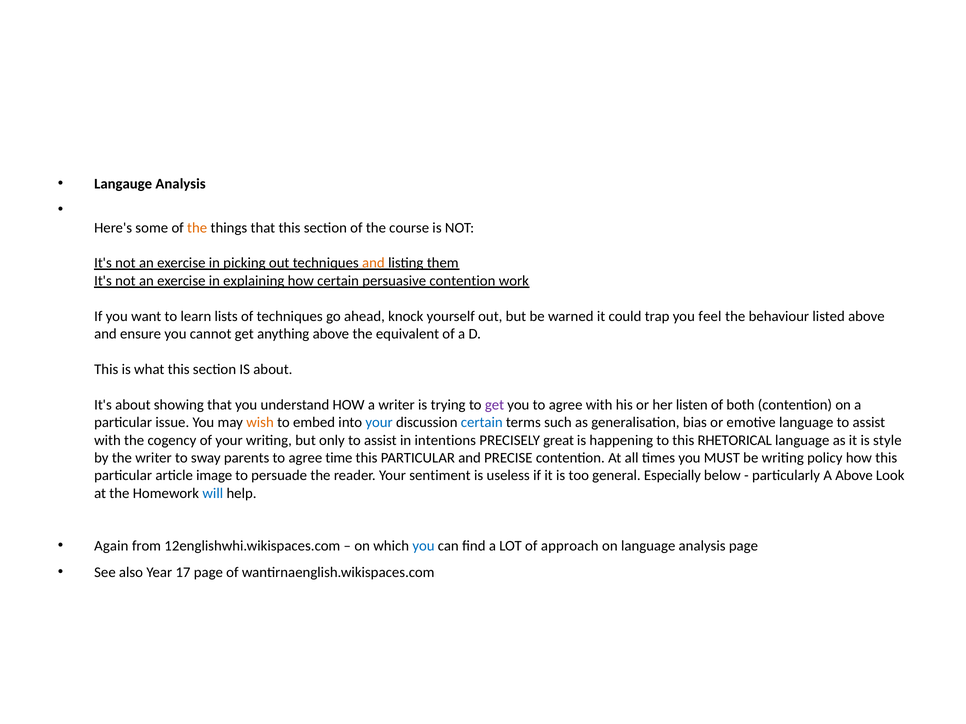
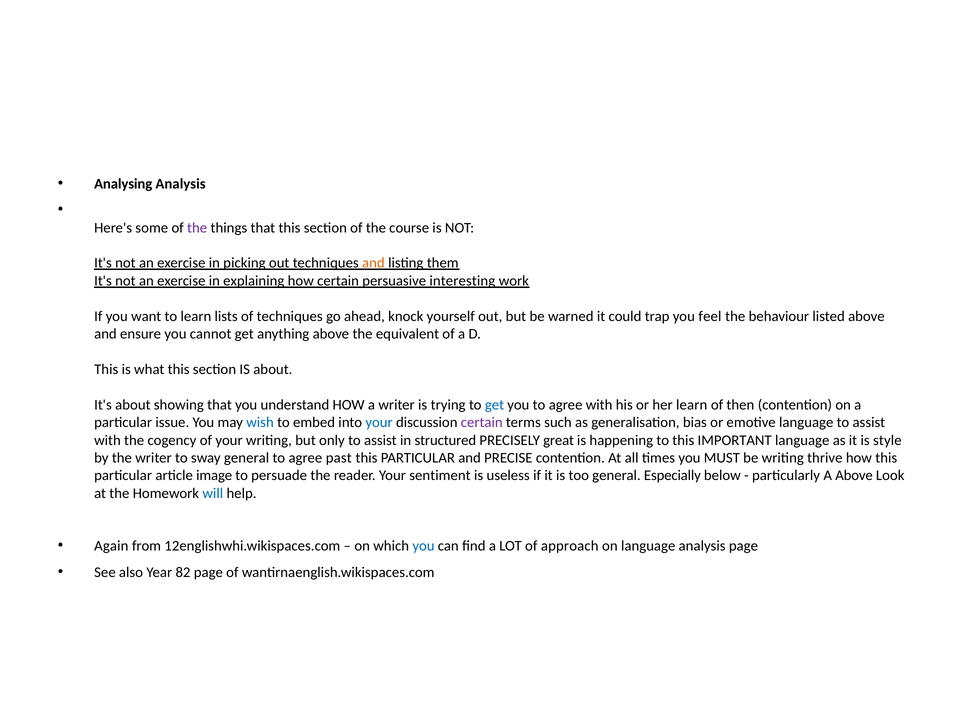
Langauge: Langauge -> Analysing (123, 184)
the colour: orange -> purple (197, 228)
persuasive contention: contention -> interesting (462, 281)
get colour: purple -> blue (495, 405)
her listen: listen -> learn (692, 405)
both: both -> then (740, 405)
wish colour: orange -> blue (260, 423)
certain colour: blue -> purple (482, 423)
intentions: intentions -> structured (445, 440)
RHETORICAL: RHETORICAL -> IMPORTANT (735, 440)
sway parents: parents -> general (247, 458)
time: time -> past (339, 458)
policy: policy -> thrive (825, 458)
17: 17 -> 82 (183, 573)
